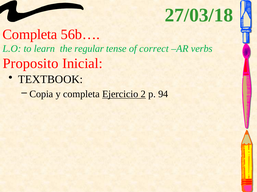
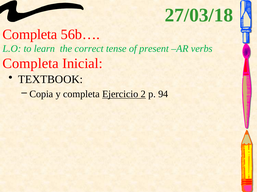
regular: regular -> correct (89, 49)
correct: correct -> present (154, 49)
Proposito: Proposito -> Completa (31, 64)
